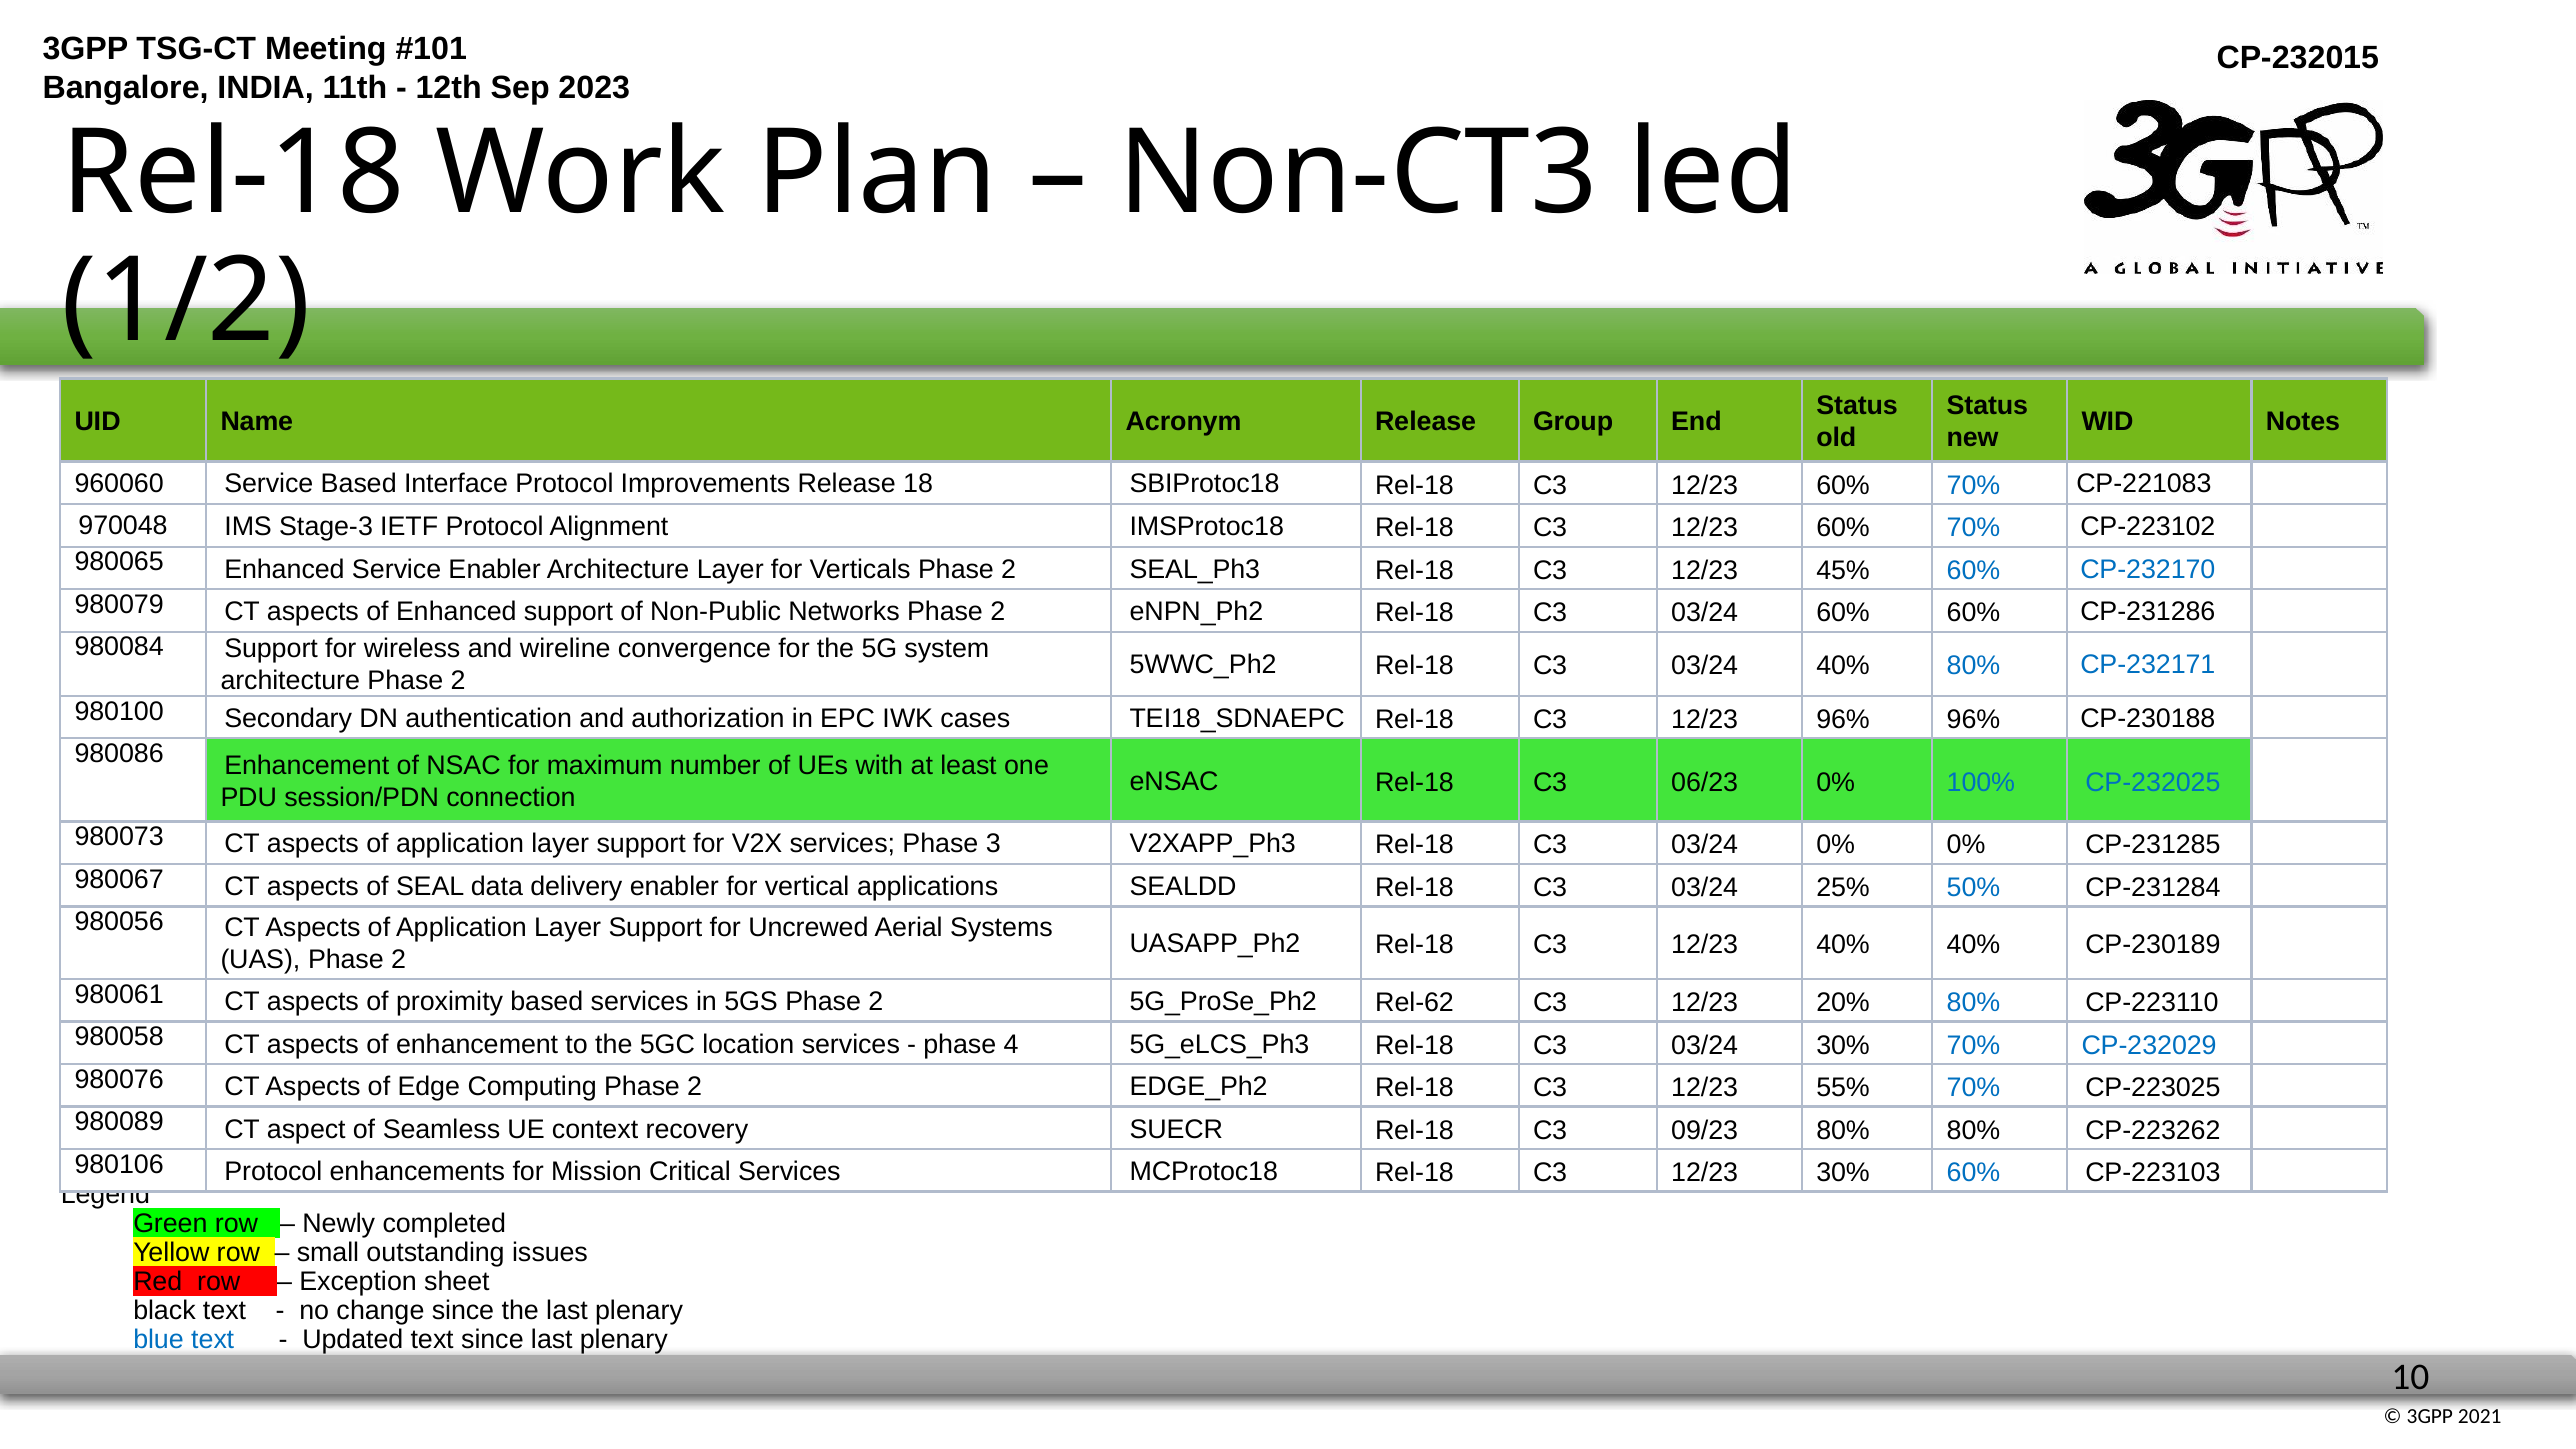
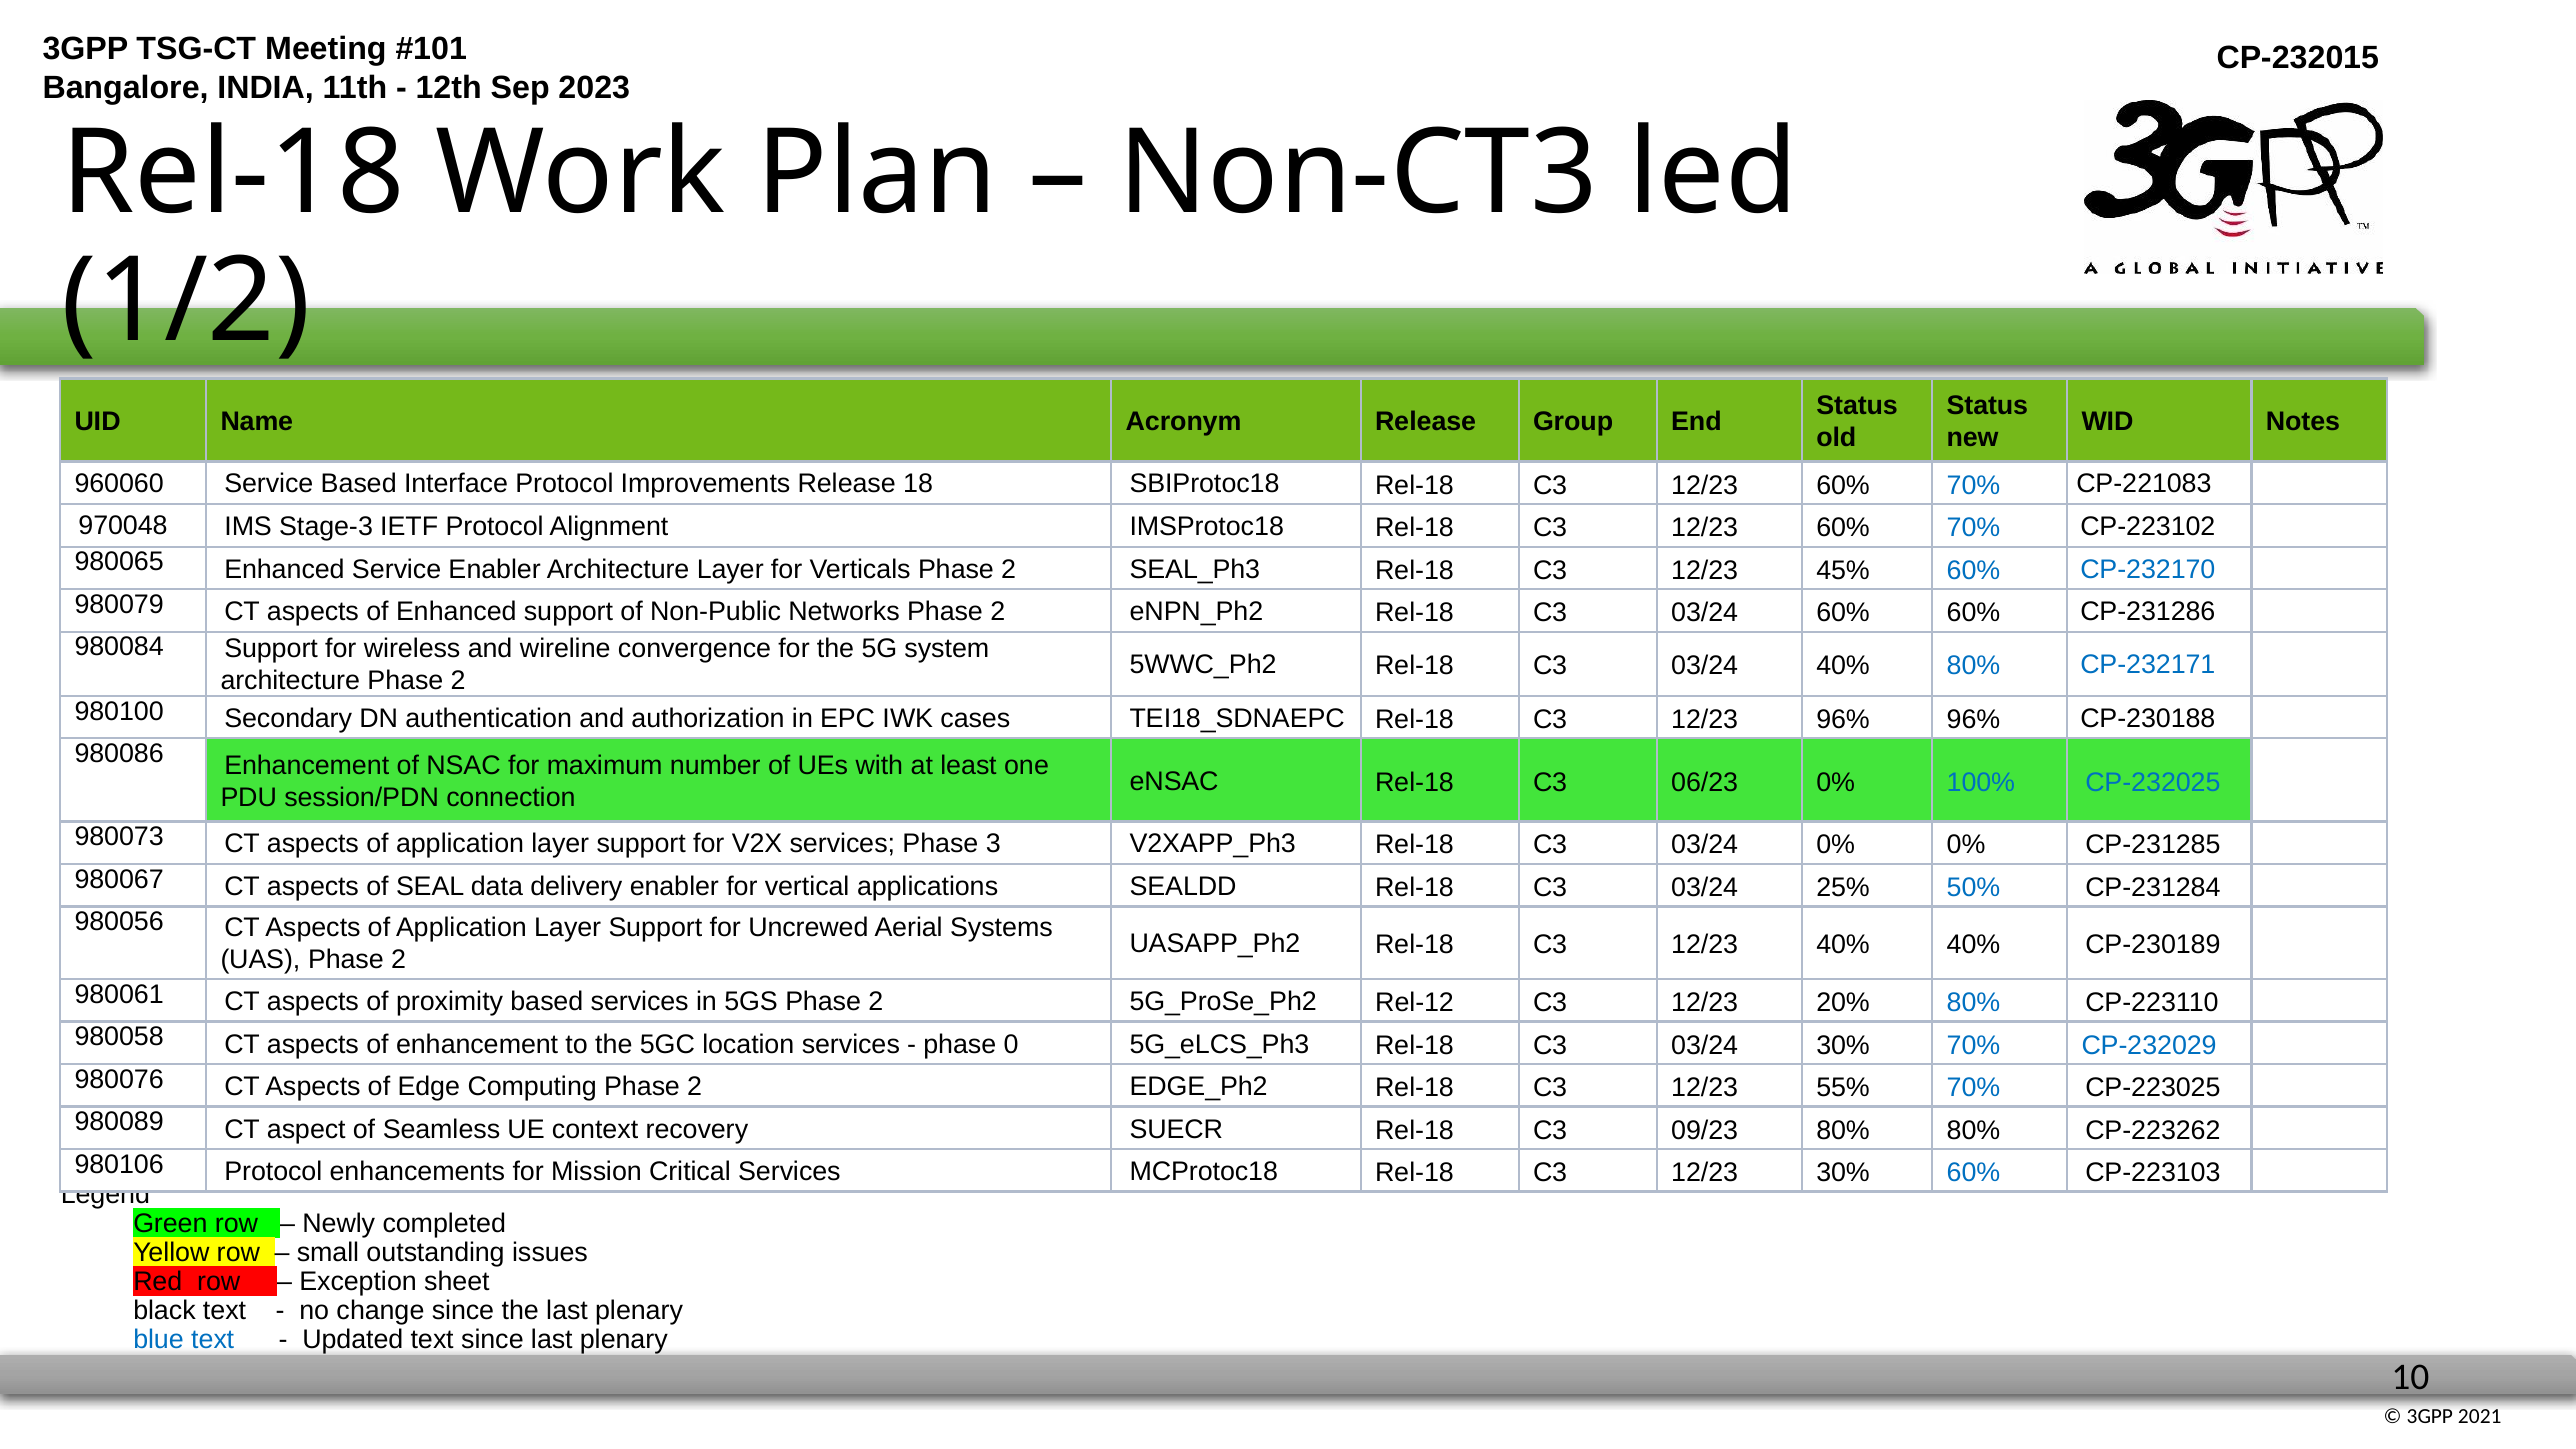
Rel-62: Rel-62 -> Rel-12 (1415, 1003)
4: 4 -> 0 (1011, 1044)
